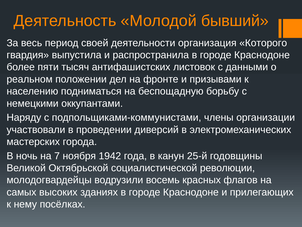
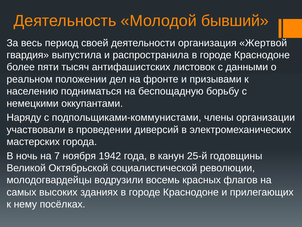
Которого: Которого -> Жертвой (263, 43)
